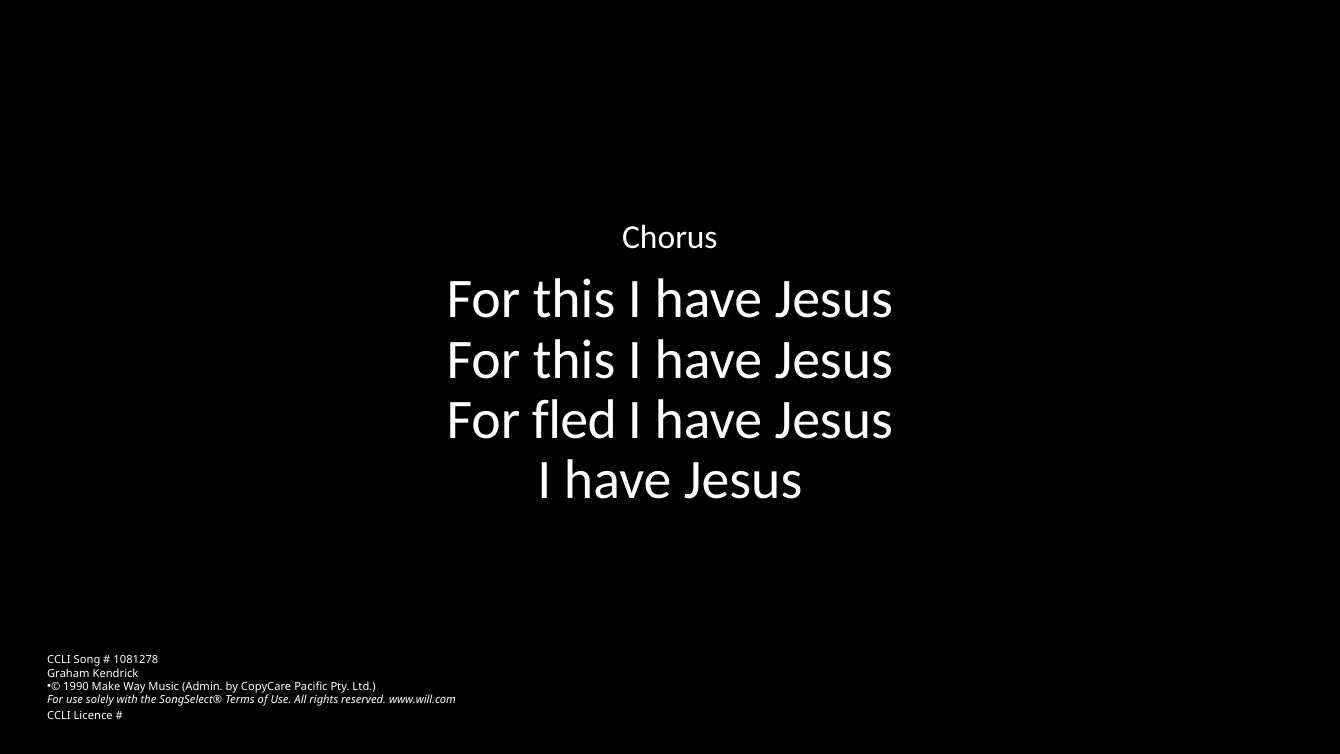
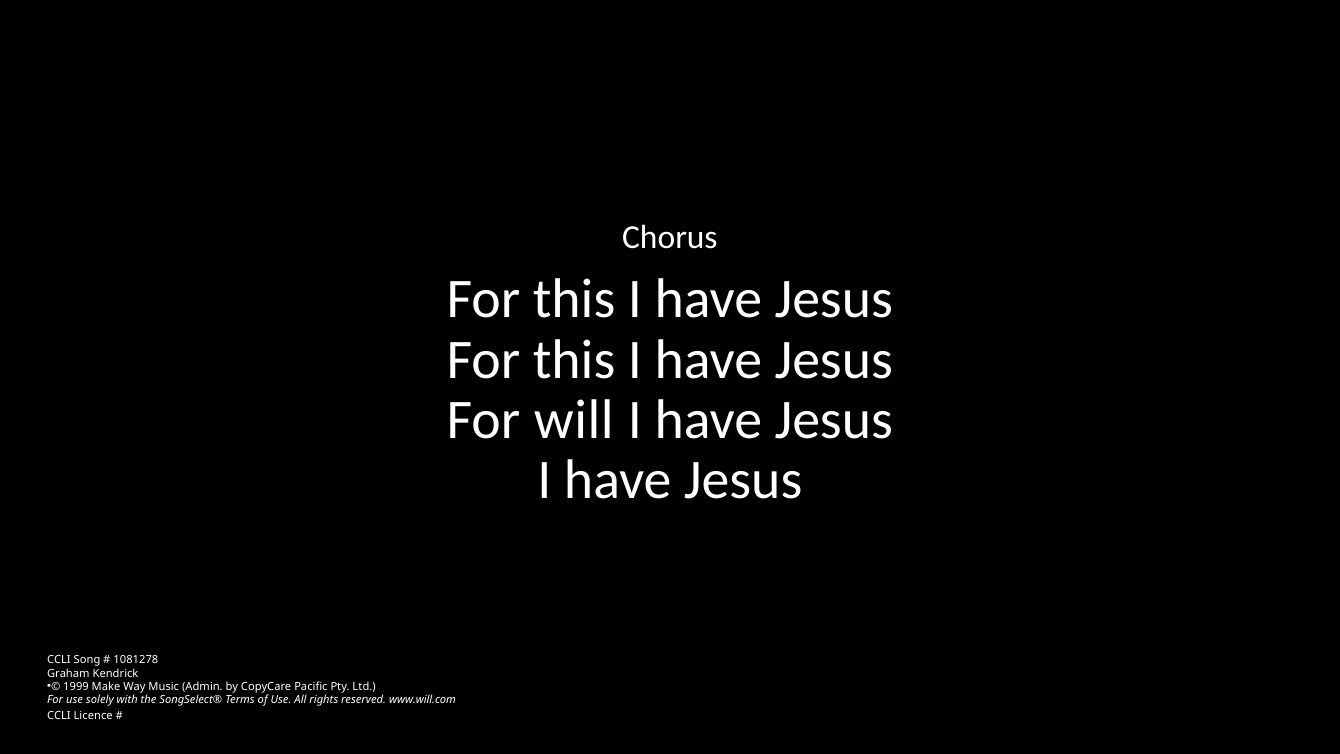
fled: fled -> will (574, 420)
1990: 1990 -> 1999 (76, 687)
